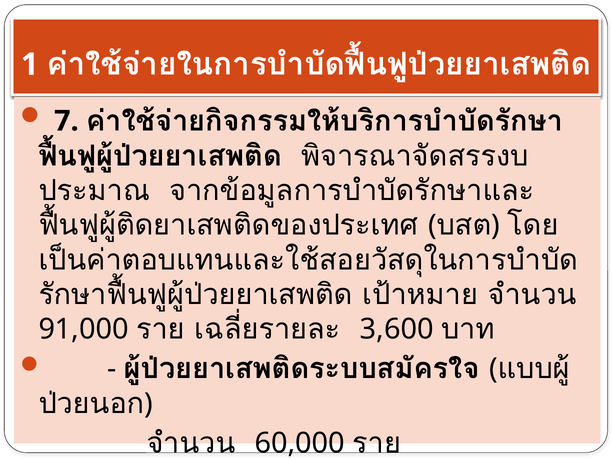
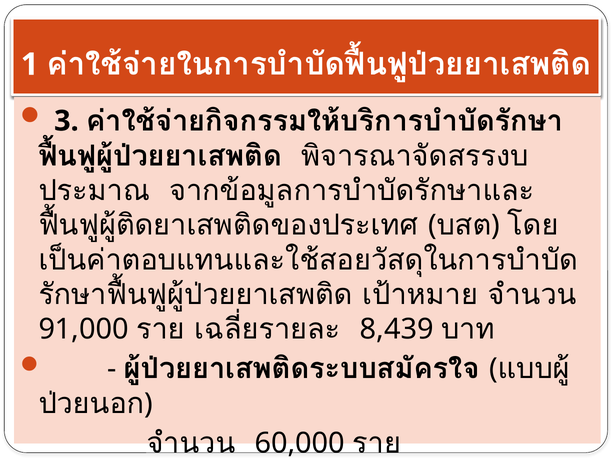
7: 7 -> 3 (66, 121)
3,600: 3,600 -> 8,439 (397, 329)
